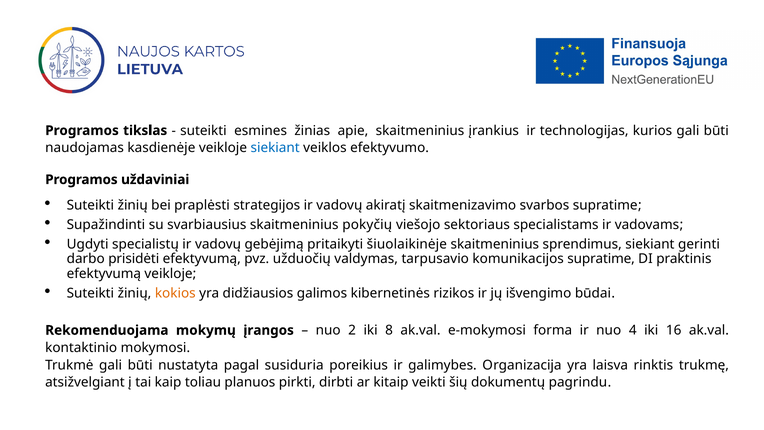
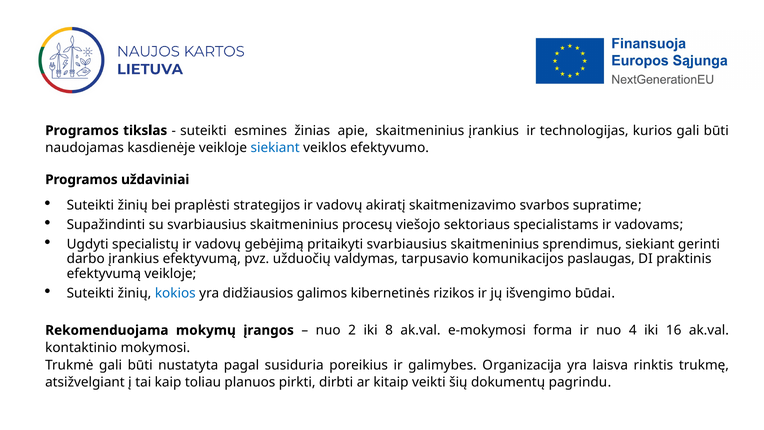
pokyčių: pokyčių -> procesų (367, 225)
pritaikyti šiuolaikinėje: šiuolaikinėje -> svarbiausius (407, 244)
darbo prisidėti: prisidėti -> įrankius (134, 259)
komunikacijos supratime: supratime -> paslaugas (601, 259)
kokios colour: orange -> blue (175, 293)
